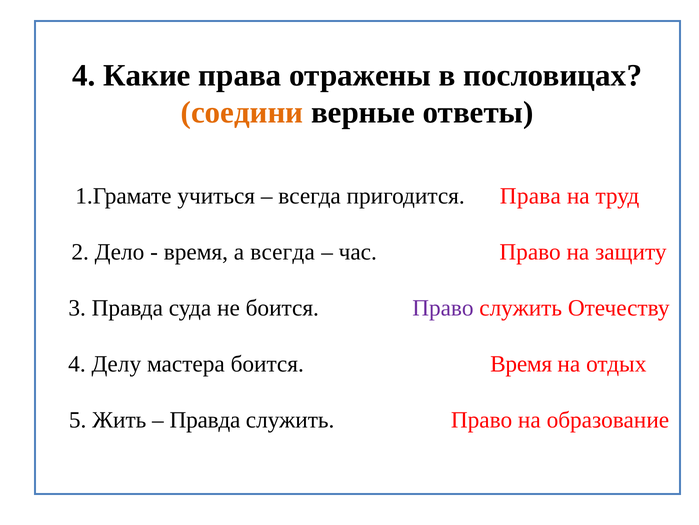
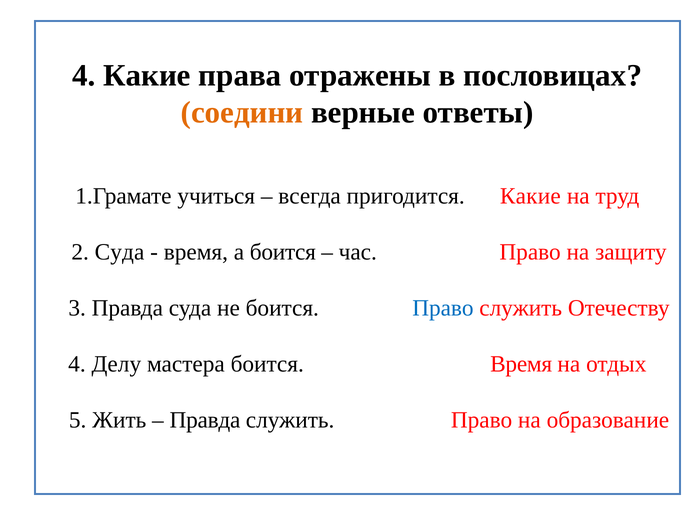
пригодится Права: Права -> Какие (530, 196)
2 Дело: Дело -> Суда (120, 252)
а всегда: всегда -> боится (283, 252)
Право colour: purple -> blue (443, 308)
